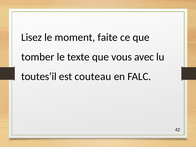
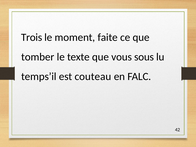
Lisez: Lisez -> Trois (32, 37)
avec: avec -> sous (144, 57)
toutes’il: toutes’il -> temps’il (39, 77)
